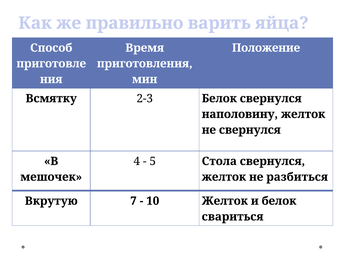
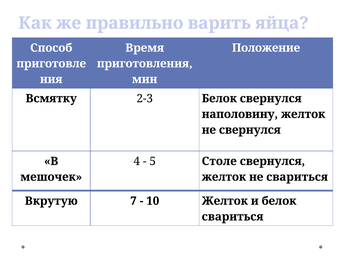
Стола: Стола -> Столе (219, 161)
не разбиться: разбиться -> свариться (297, 177)
